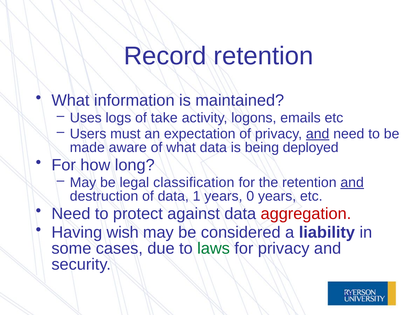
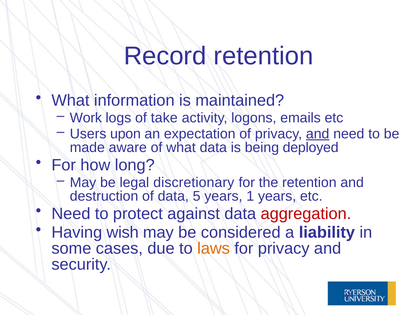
Uses: Uses -> Work (86, 118)
must: must -> upon (125, 134)
classification: classification -> discretionary (194, 182)
and underline: present -> none (352, 182)
1: 1 -> 5 (197, 196)
0: 0 -> 1 (250, 196)
laws colour: green -> orange (214, 248)
